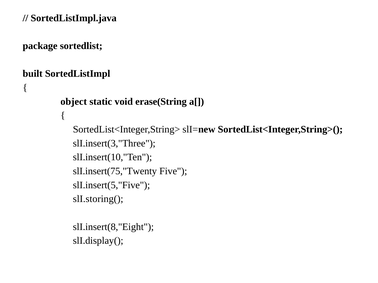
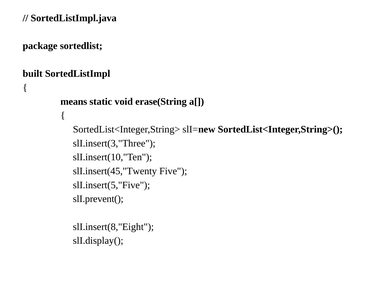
object: object -> means (74, 102)
slI.insert(75,"Twenty: slI.insert(75,"Twenty -> slI.insert(45,"Twenty (115, 171)
slI.storing(: slI.storing( -> slI.prevent( (98, 199)
